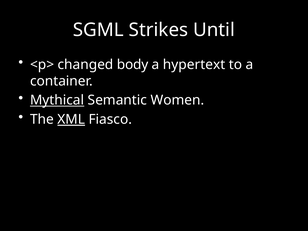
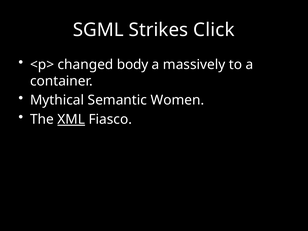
Until: Until -> Click (214, 30)
hypertext: hypertext -> massively (194, 65)
Mythical underline: present -> none (57, 100)
